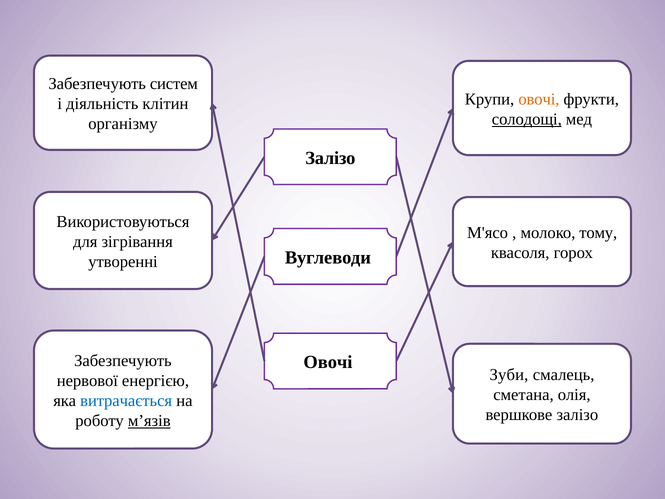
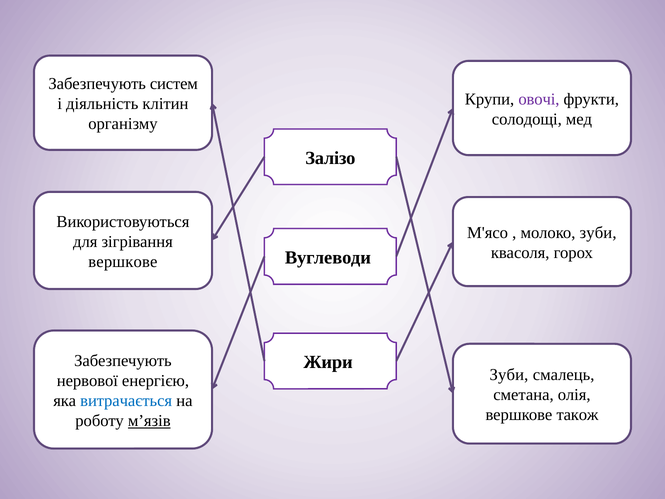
овочі colour: orange -> purple (539, 99)
солодощі underline: present -> none (527, 119)
молоко тому: тому -> зуби (598, 233)
утворенні: утворенні -> вершкове (123, 261)
Овочі: Овочі -> Жири (328, 362)
вершкове залізо: залізо -> також (577, 415)
